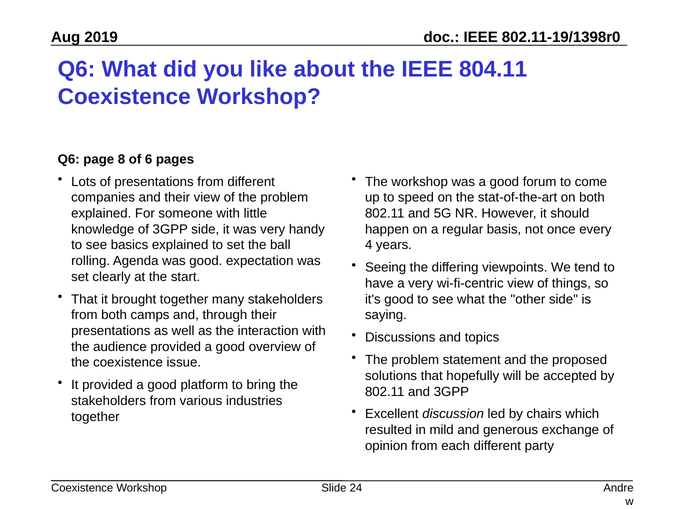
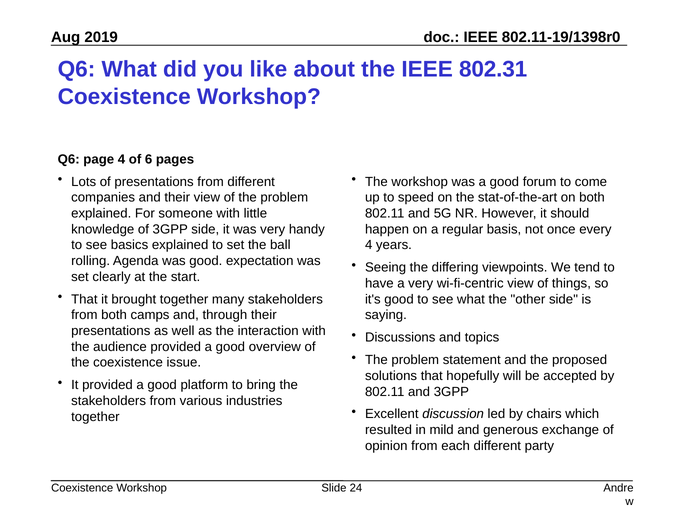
804.11: 804.11 -> 802.31 (493, 69)
page 8: 8 -> 4 (121, 159)
